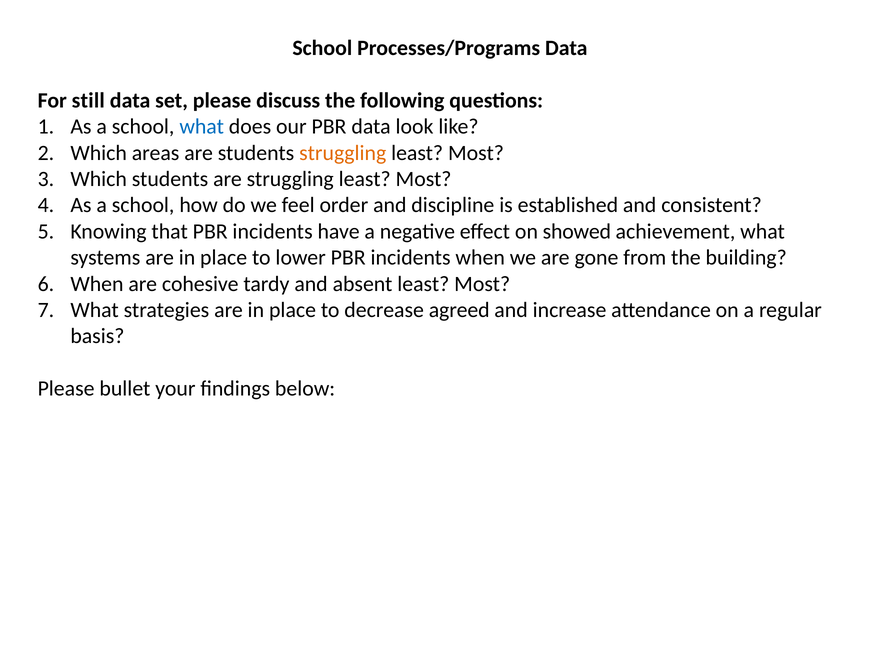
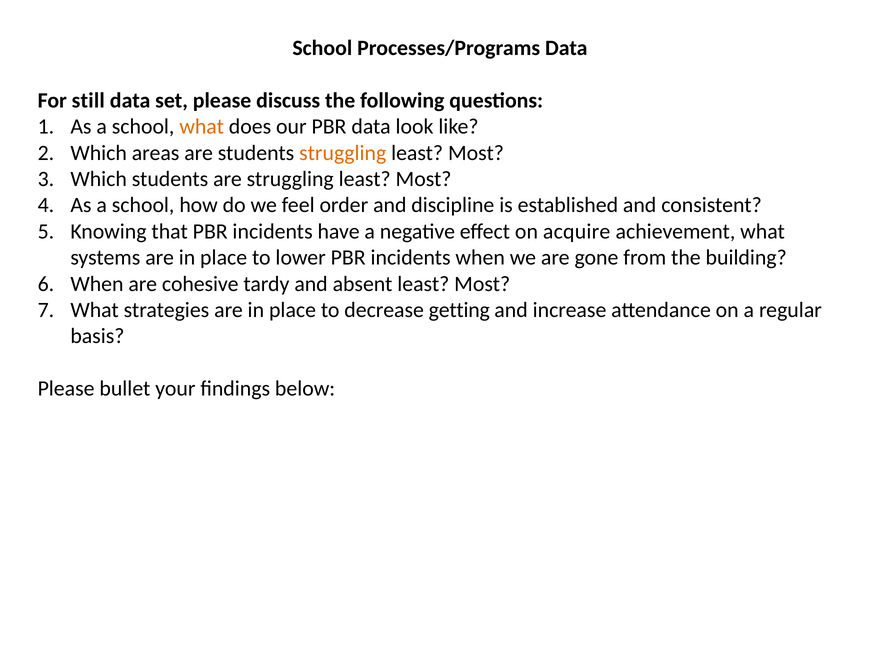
what colour: blue -> orange (202, 127)
showed: showed -> acquire (577, 231)
agreed: agreed -> getting (459, 310)
